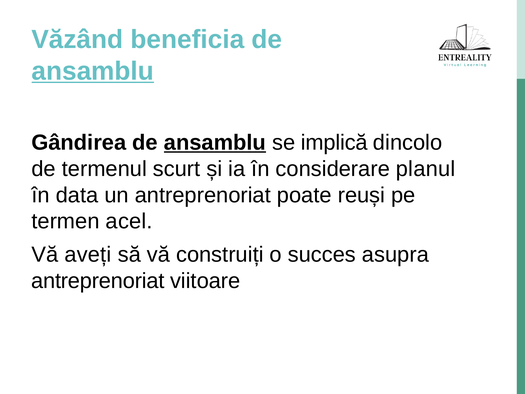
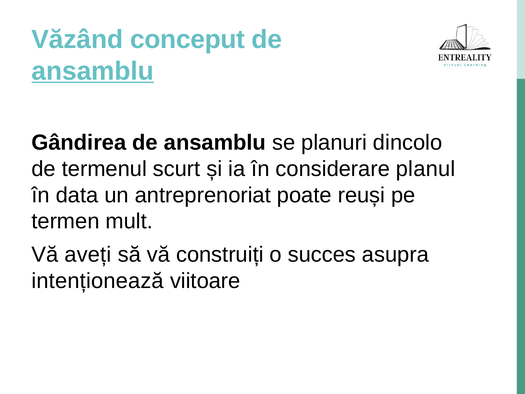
beneficia: beneficia -> conceput (188, 39)
ansamblu underline: present -> none (215, 142)
implică: implică -> planuri (334, 142)
acel: acel -> mult (129, 221)
antreprenoriat: antreprenoriat -> intenționează (98, 281)
